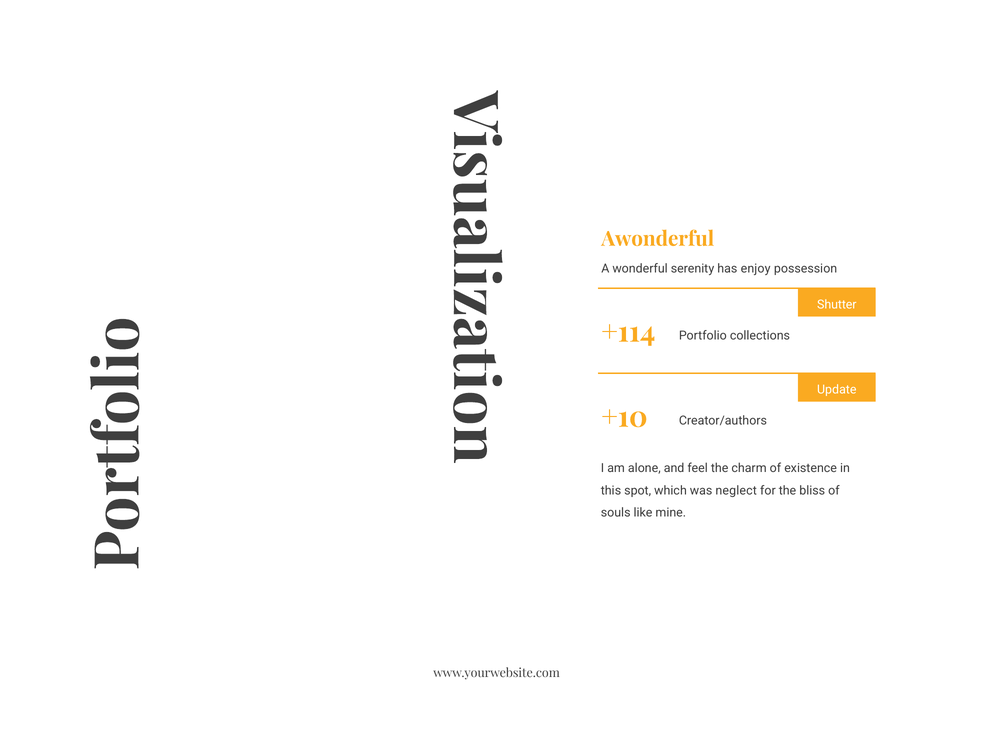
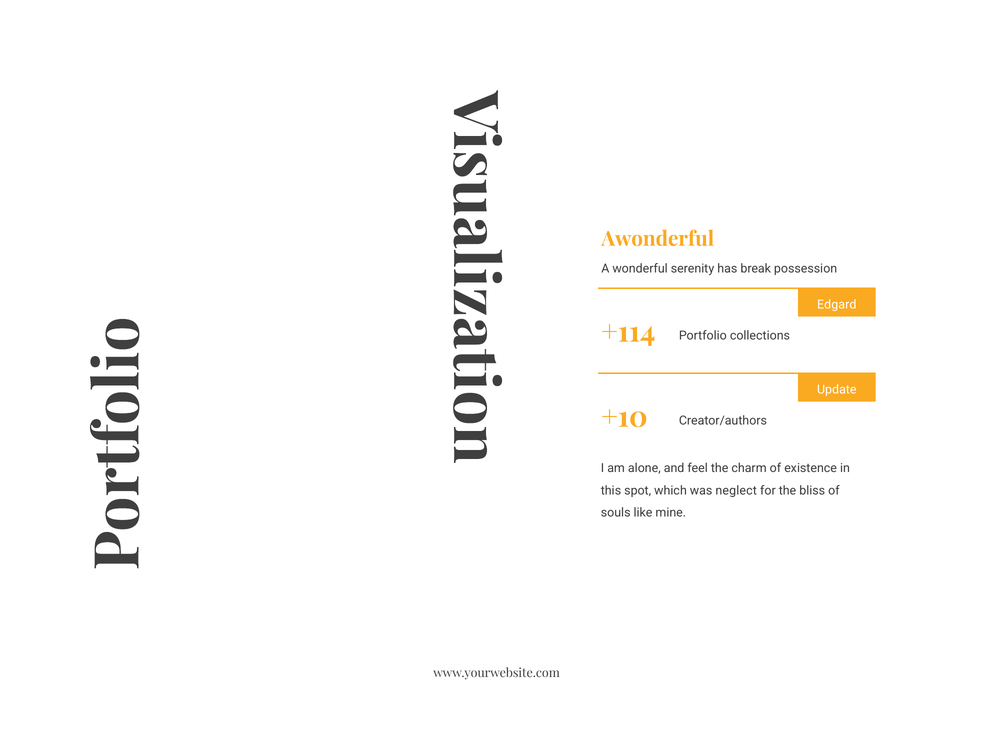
enjoy: enjoy -> break (756, 269)
Shutter: Shutter -> Edgard (837, 305)
